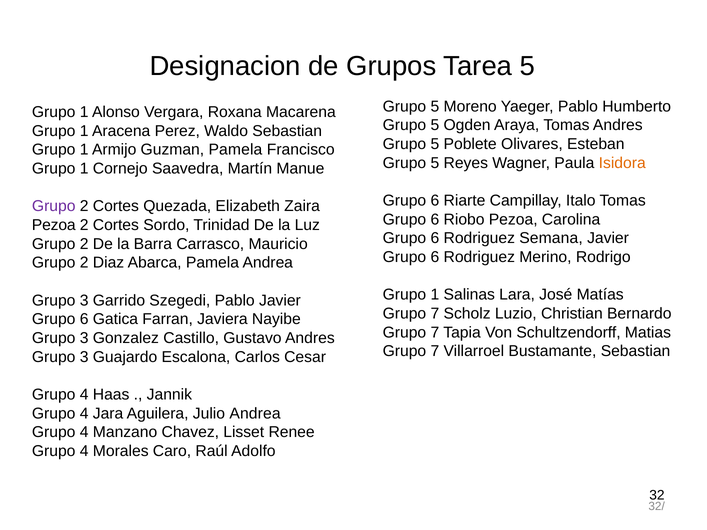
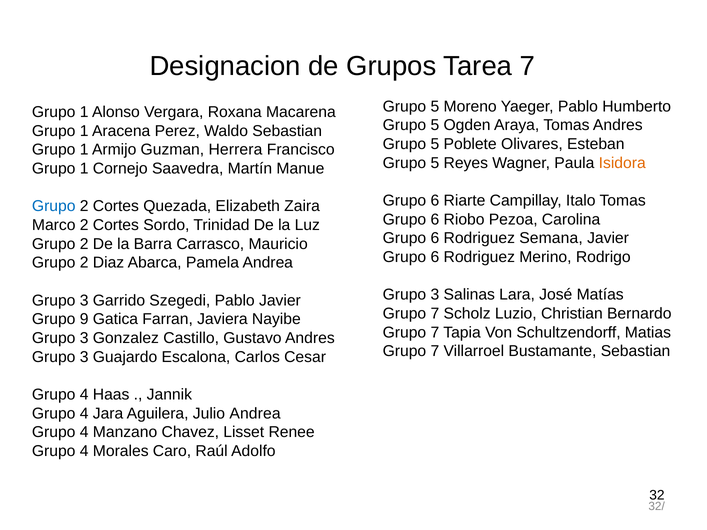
Tarea 5: 5 -> 7 (527, 66)
Guzman Pamela: Pamela -> Herrera (235, 150)
Grupo colour: purple -> blue (54, 206)
Pezoa: Pezoa -> Marco (54, 225)
1: 1 -> 3 (435, 295)
6: 6 -> 9 (84, 319)
